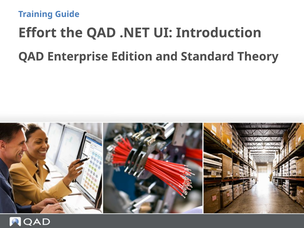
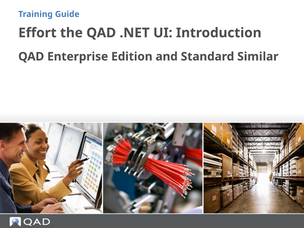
Theory: Theory -> Similar (258, 57)
